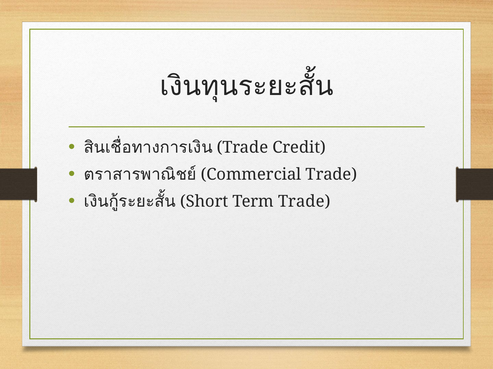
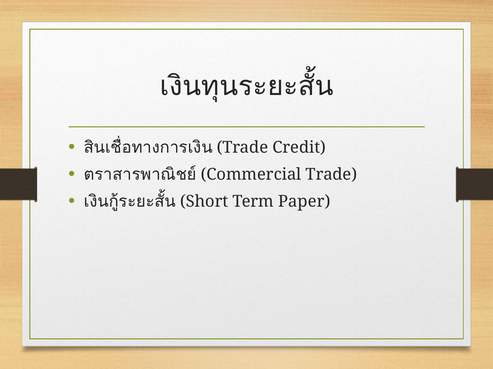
Term Trade: Trade -> Paper (304, 202)
